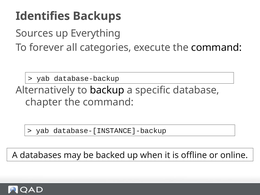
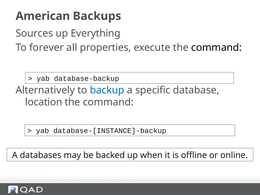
Identifies: Identifies -> American (43, 16)
categories: categories -> properties (105, 48)
backup colour: black -> blue (107, 90)
chapter: chapter -> location (44, 102)
